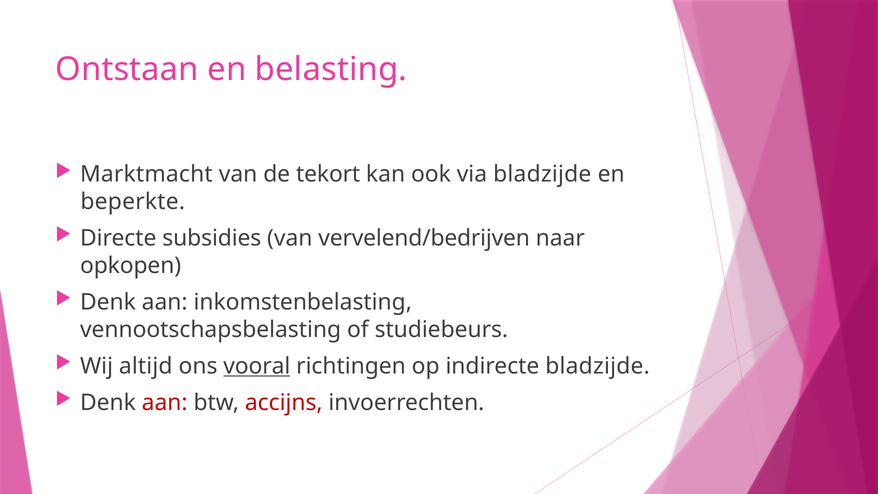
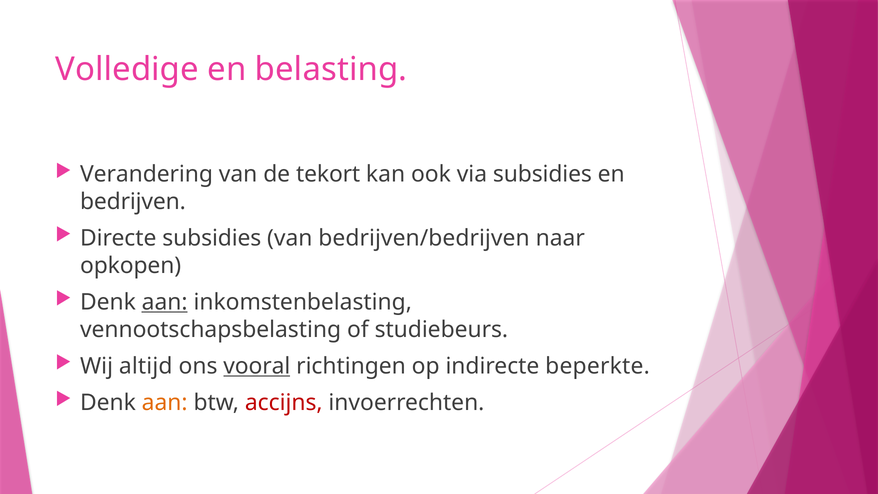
Ontstaan: Ontstaan -> Volledige (127, 69)
Marktmacht: Marktmacht -> Verandering (147, 174)
via bladzijde: bladzijde -> subsidies (542, 174)
beperkte: beperkte -> bedrijven (133, 202)
vervelend/bedrijven: vervelend/bedrijven -> bedrijven/bedrijven (424, 238)
aan underline: none -> present (165, 302)
indirecte bladzijde: bladzijde -> beperkte (598, 366)
aan colour: red -> orange (165, 403)
